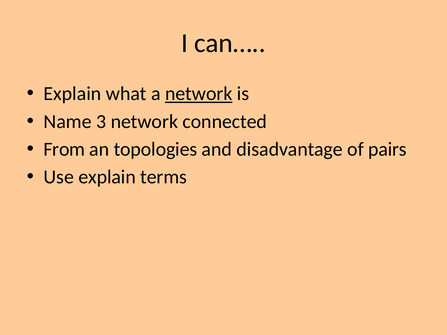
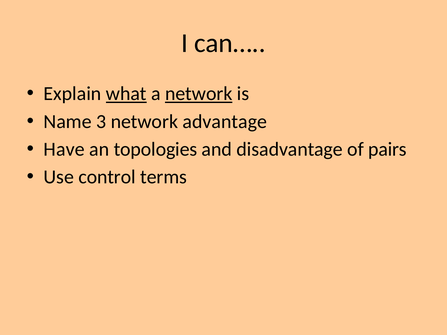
what underline: none -> present (126, 94)
connected: connected -> advantage (225, 122)
From: From -> Have (64, 149)
Use explain: explain -> control (107, 177)
